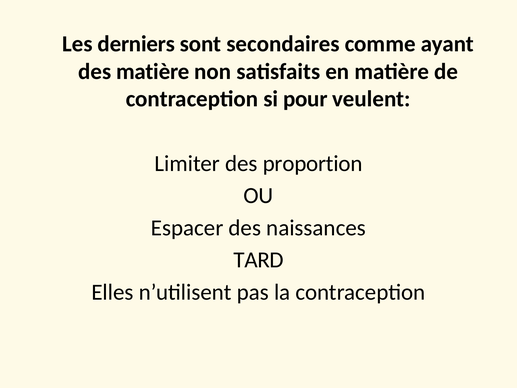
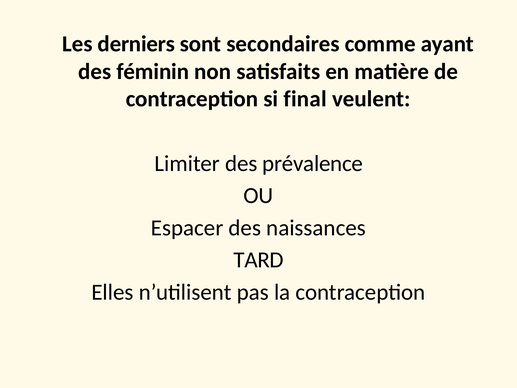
des matière: matière -> féminin (153, 71)
pour: pour -> final (305, 99)
proportion: proportion -> prévalence (313, 163)
